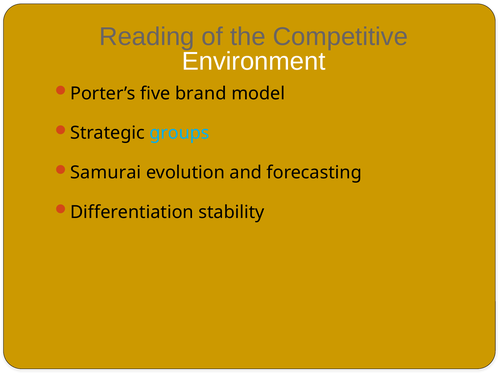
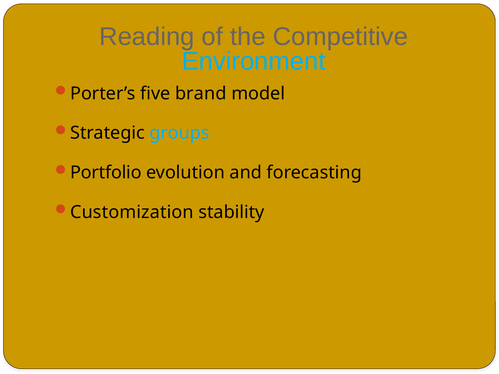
Environment colour: white -> light blue (254, 61)
Samurai: Samurai -> Portfolio (106, 173)
Differentiation: Differentiation -> Customization (132, 212)
